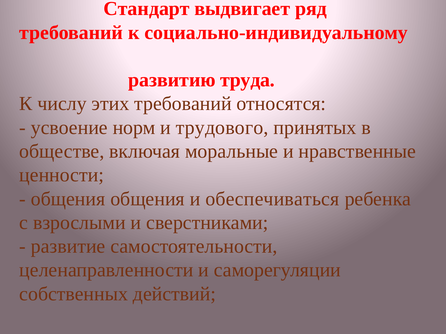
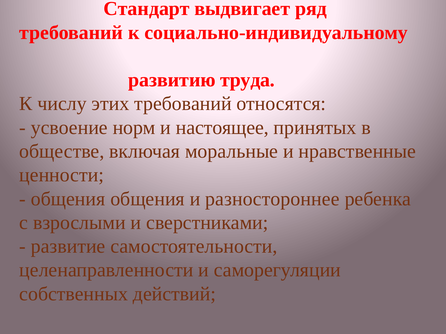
трудового: трудового -> настоящее (222, 128)
обеспечиваться: обеспечиваться -> разностороннее (272, 199)
